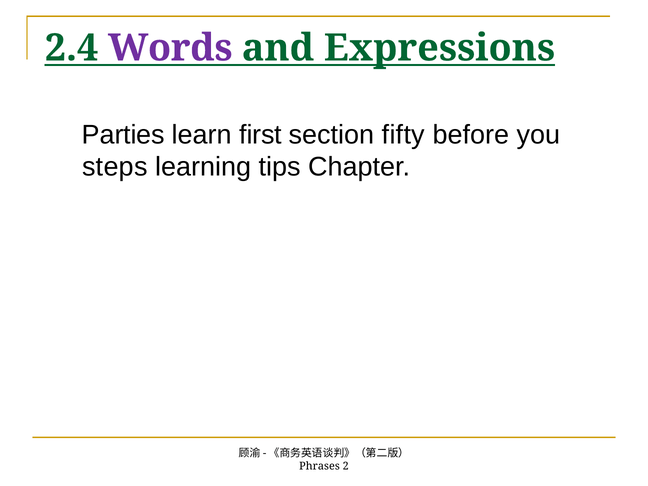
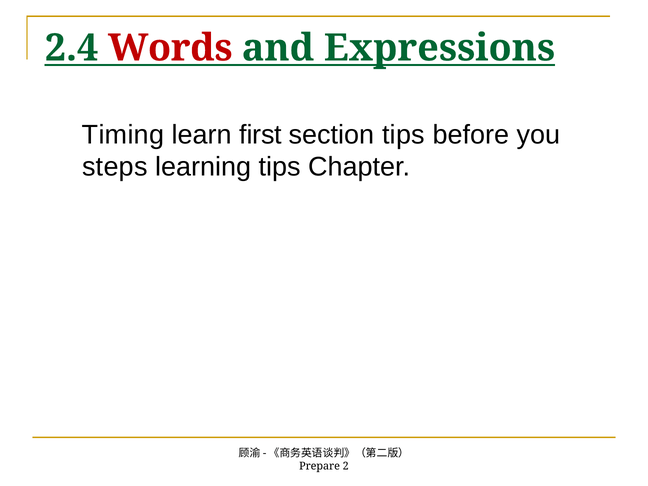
Words colour: purple -> red (170, 48)
Parties: Parties -> Timing (123, 135)
section fifty: fifty -> tips (403, 135)
Phrases: Phrases -> Prepare (320, 466)
